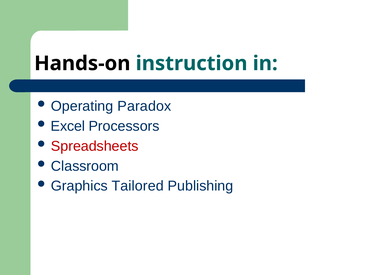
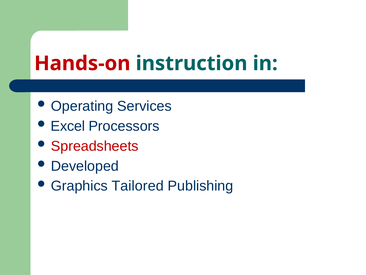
Hands-on colour: black -> red (82, 63)
Paradox: Paradox -> Services (144, 106)
Classroom: Classroom -> Developed (85, 166)
